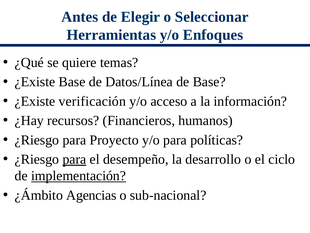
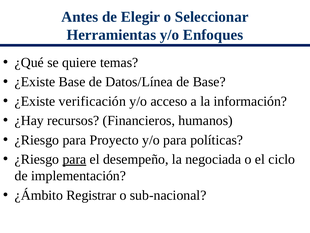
desarrollo: desarrollo -> negociada (213, 159)
implementación underline: present -> none (79, 176)
Agencias: Agencias -> Registrar (91, 195)
